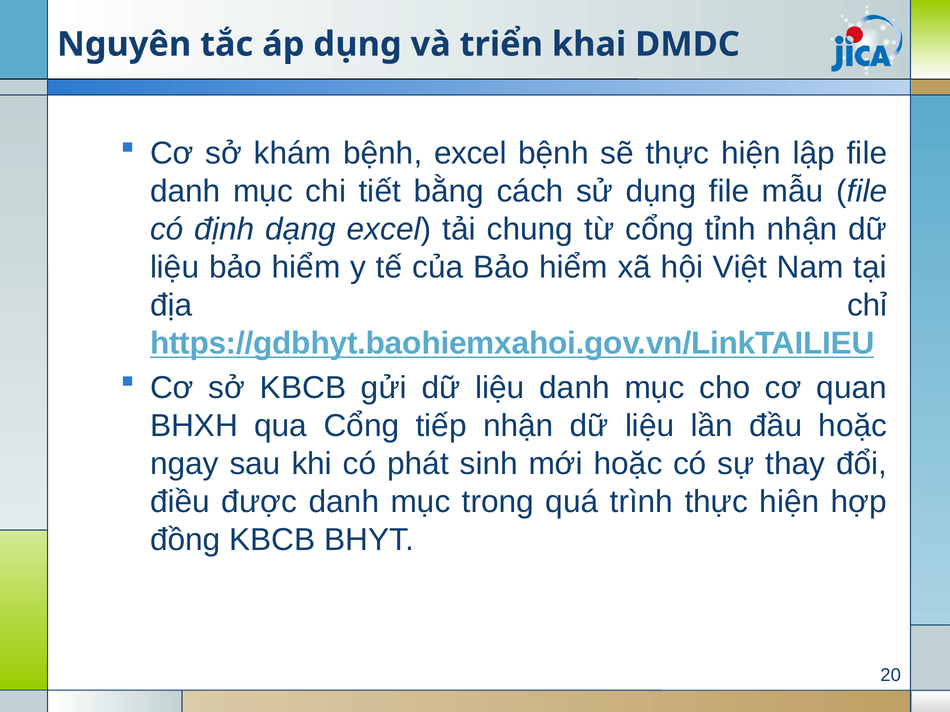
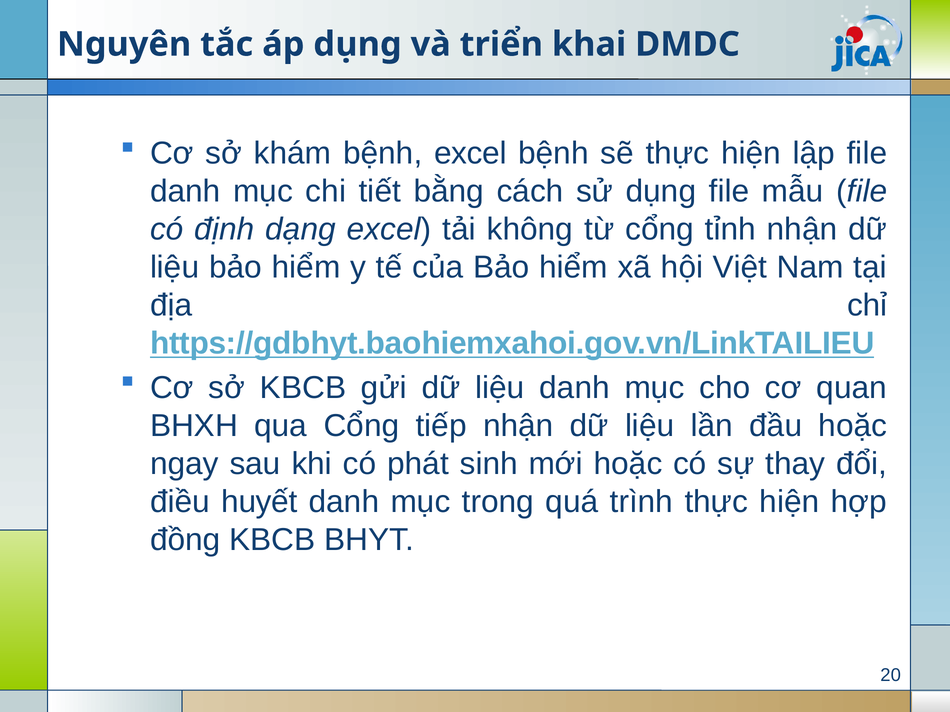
chung: chung -> không (530, 230)
được: được -> huyết (259, 502)
